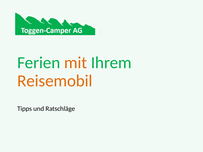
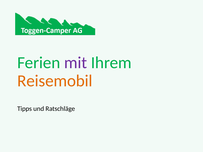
mit colour: orange -> purple (76, 63)
